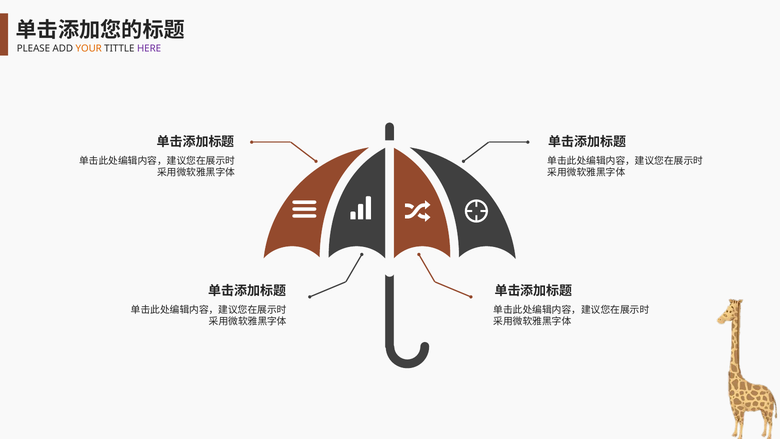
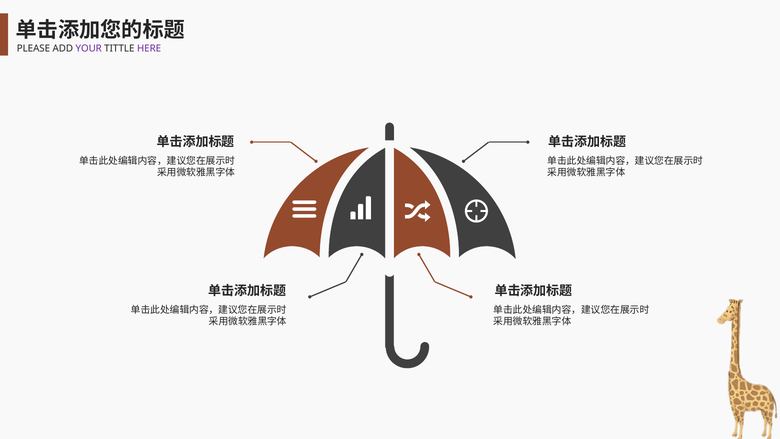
YOUR colour: orange -> purple (89, 48)
